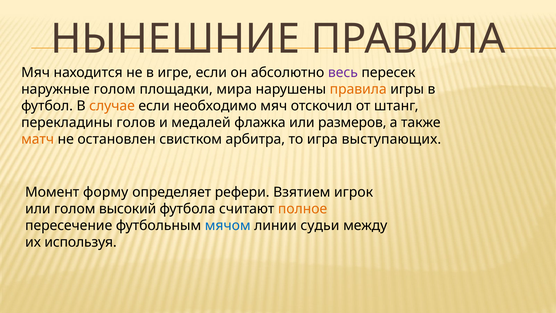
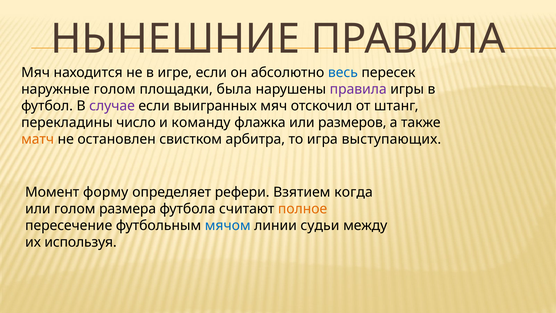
весь colour: purple -> blue (343, 73)
мира: мира -> была (234, 89)
правила colour: orange -> purple (358, 89)
случае colour: orange -> purple (112, 106)
необходимо: необходимо -> выигранных (215, 106)
голов: голов -> число (136, 123)
медалей: медалей -> команду (201, 123)
игрок: игрок -> когда (354, 192)
высокий: высокий -> размера (128, 209)
